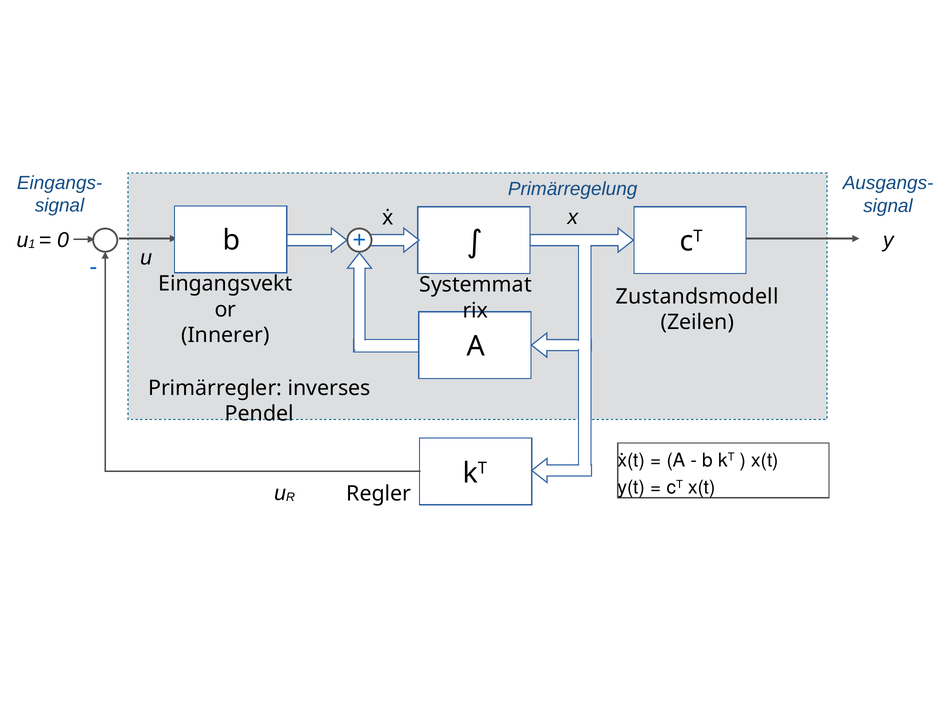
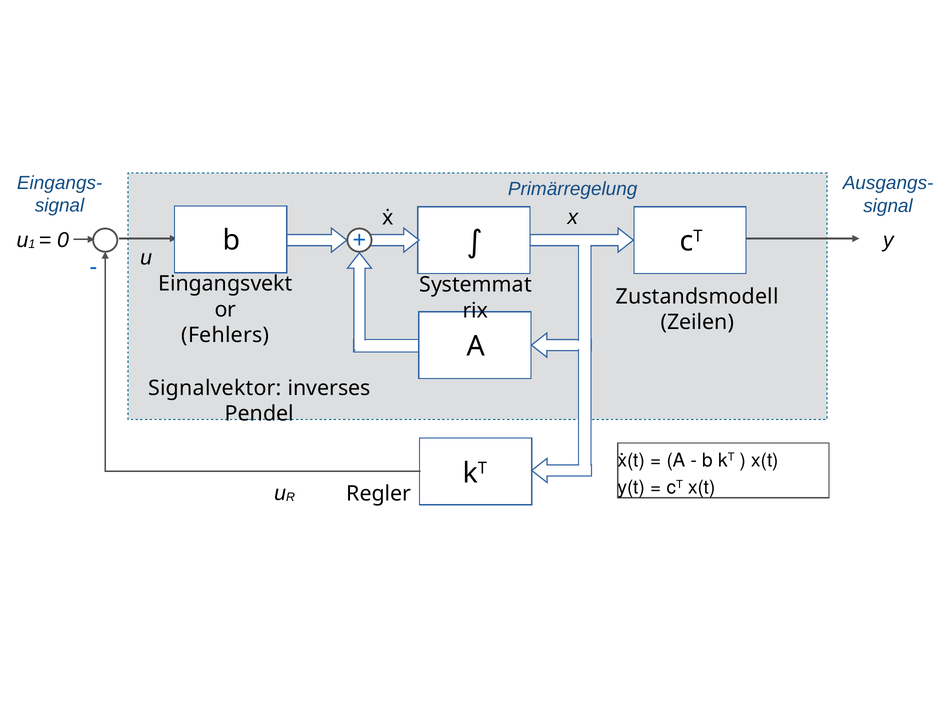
Innerer: Innerer -> Fehlers (225, 335)
Primärregler: Primärregler -> Signalvektor (215, 388)
